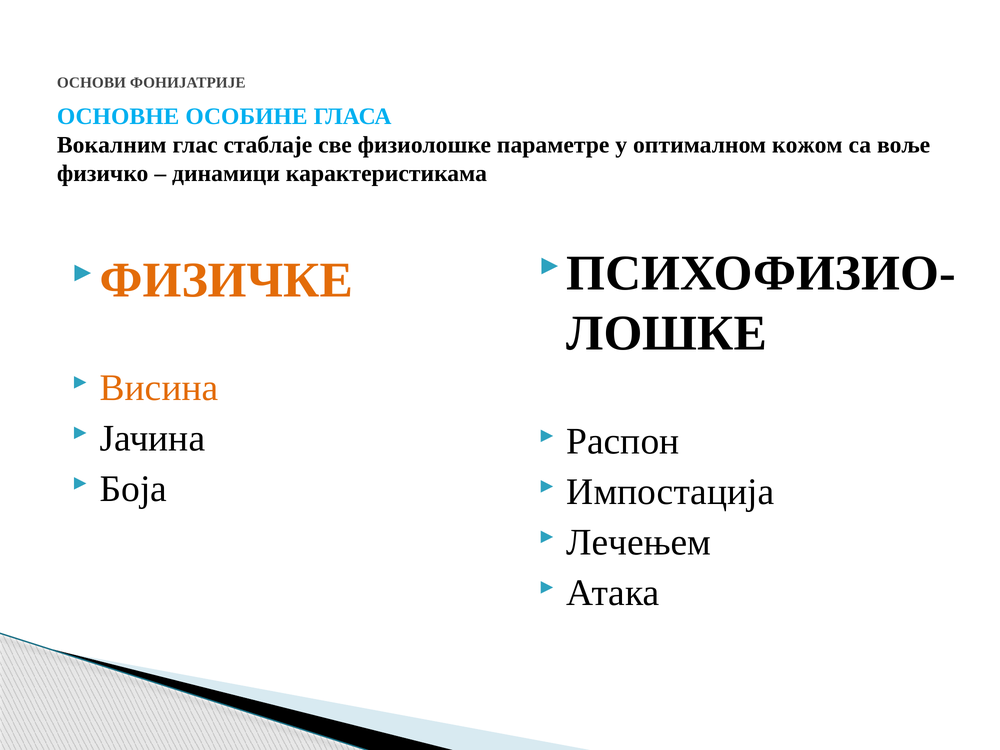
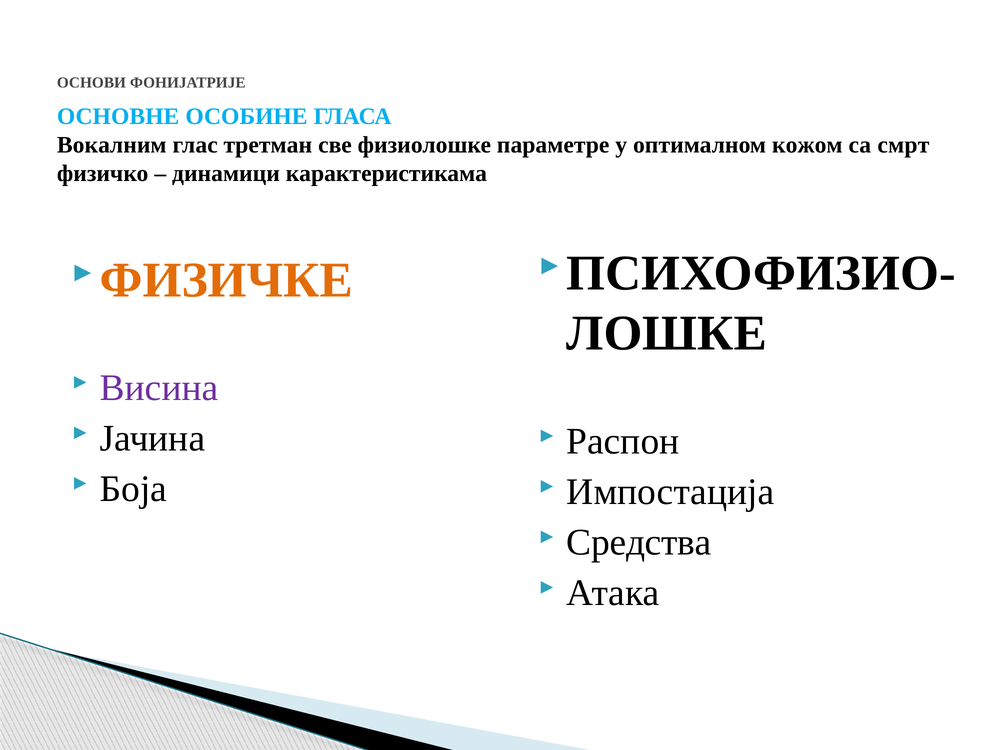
стаблаје: стаблаје -> третман (268, 145)
воље: воље -> смрт (903, 145)
Висина colour: orange -> purple (159, 388)
Лечењем: Лечењем -> Средства (639, 542)
